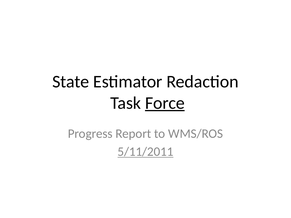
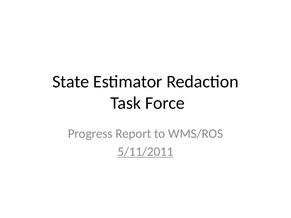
Force underline: present -> none (165, 103)
